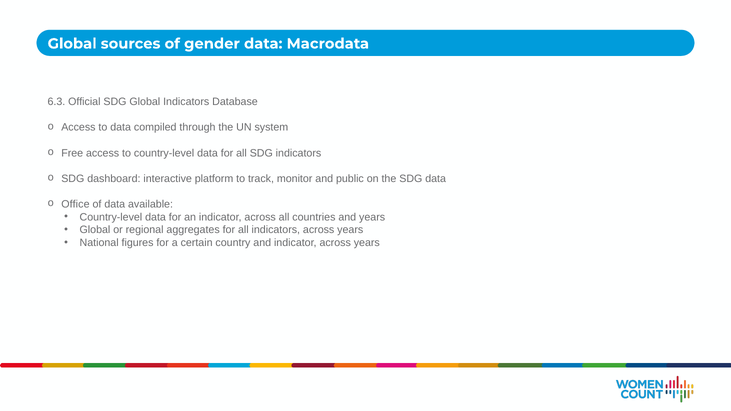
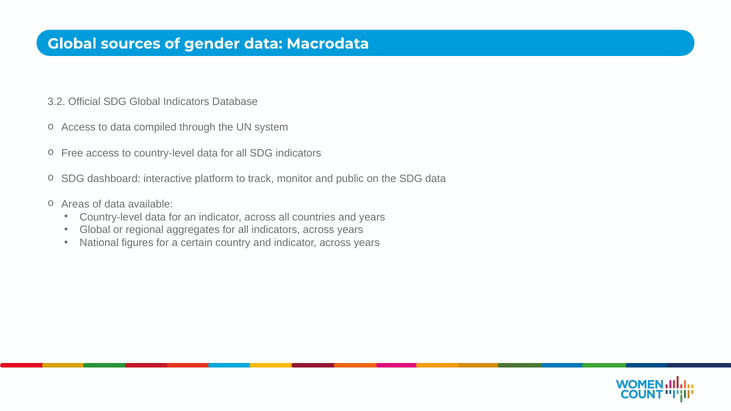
6.3: 6.3 -> 3.2 (56, 102)
Office: Office -> Areas (75, 204)
